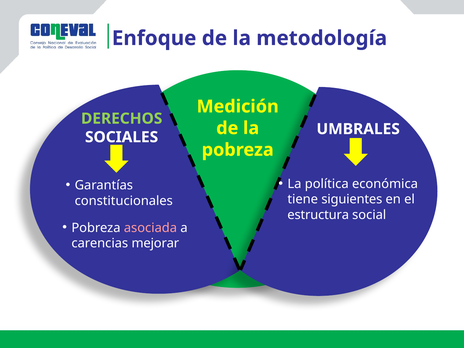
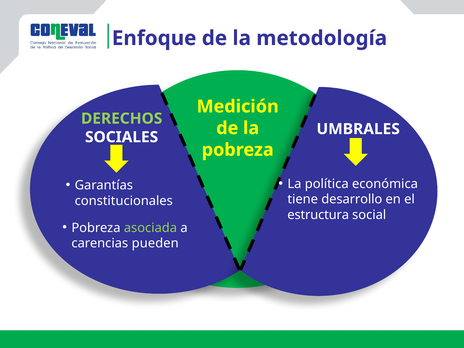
siguientes: siguientes -> desarrollo (352, 199)
asociada colour: pink -> light green (150, 228)
mejorar: mejorar -> pueden (155, 243)
